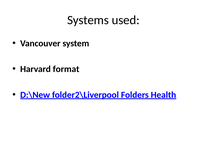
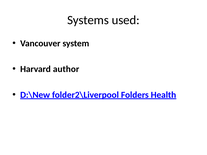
format: format -> author (66, 69)
